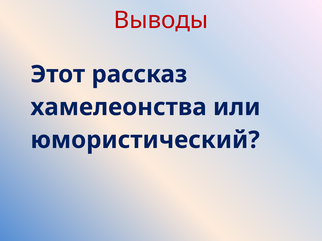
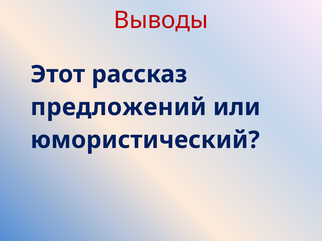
хамелеонства: хамелеонства -> предложений (118, 107)
